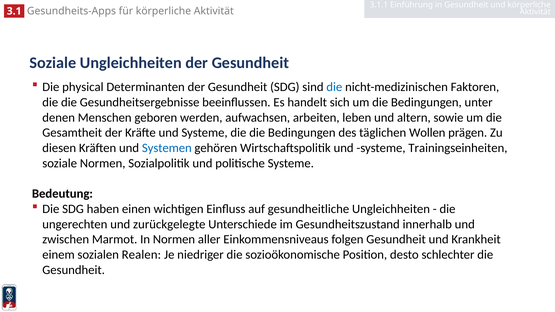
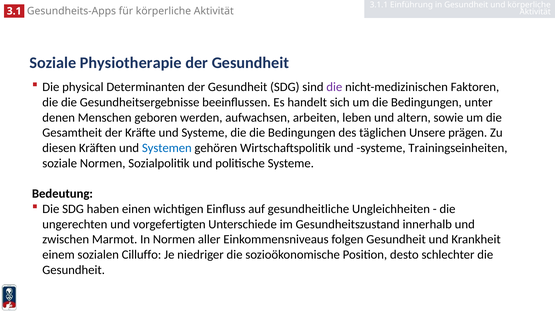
Soziale Ungleichheiten: Ungleichheiten -> Physiotherapie (131, 63)
die colour: blue -> purple (334, 87)
Wollen: Wollen -> Unsere (427, 133)
zurückgelegte: zurückgelegte -> vorgefertigten (169, 224)
Realen: Realen -> Cilluffo (141, 255)
